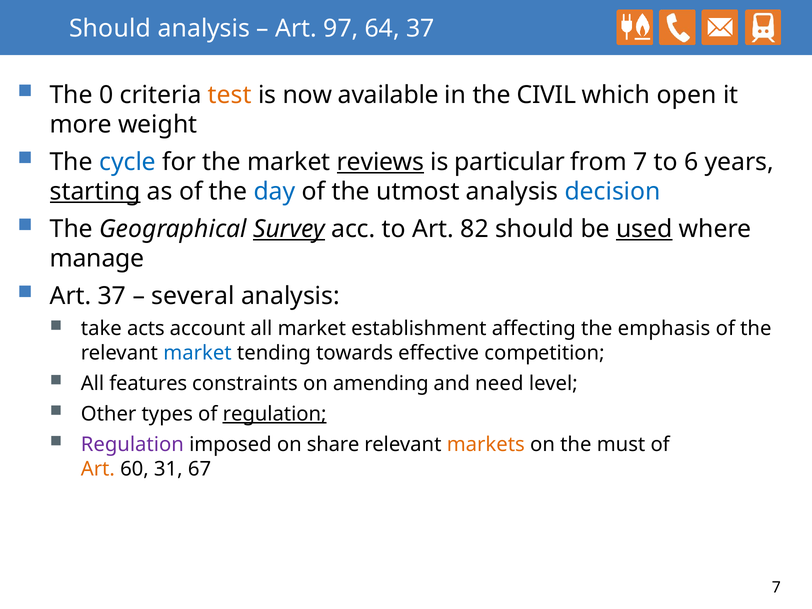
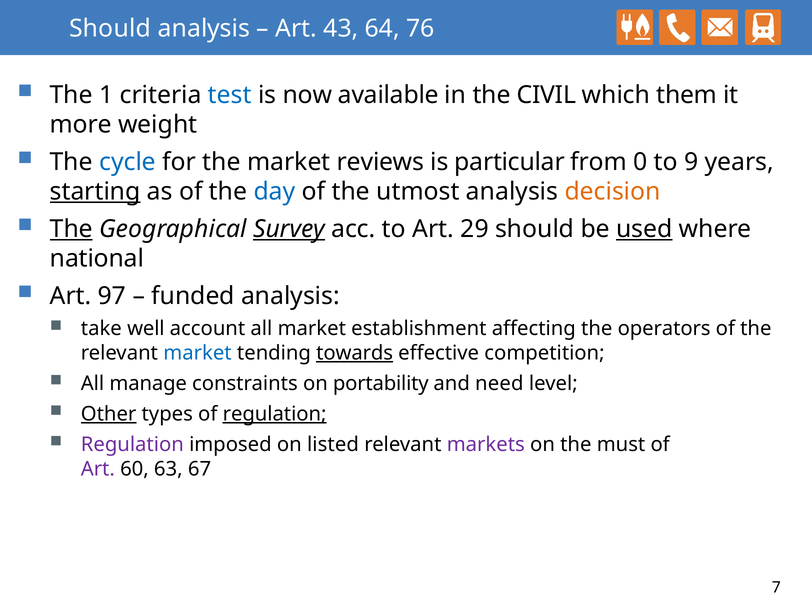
97: 97 -> 43 (341, 28)
64 37: 37 -> 76 (420, 28)
0: 0 -> 1 (106, 95)
test colour: orange -> blue (230, 95)
open: open -> them (687, 95)
reviews underline: present -> none (380, 162)
from 7: 7 -> 0 (640, 162)
6: 6 -> 9 (691, 162)
decision colour: blue -> orange (613, 192)
The underline: none -> present (71, 229)
82: 82 -> 29 (475, 229)
manage: manage -> national (97, 259)
Art 37: 37 -> 97 (112, 296)
several: several -> funded (193, 296)
acts: acts -> well (146, 329)
emphasis: emphasis -> operators (664, 329)
towards underline: none -> present (355, 353)
features: features -> manage (148, 384)
amending: amending -> portability (381, 384)
Other underline: none -> present (109, 414)
share: share -> listed (333, 445)
markets colour: orange -> purple (486, 445)
Art colour: orange -> purple (98, 469)
31: 31 -> 63 (168, 469)
